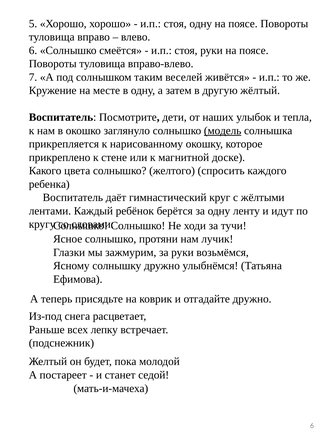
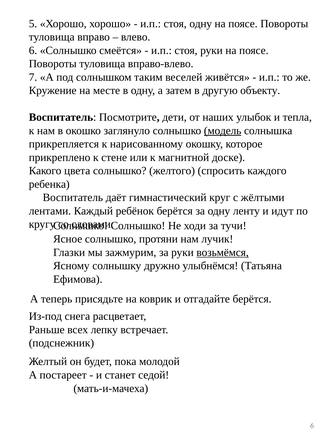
жёлтый: жёлтый -> объекту (260, 91)
возьмёмся underline: none -> present (223, 253)
отгадайте дружно: дружно -> берётся (252, 299)
